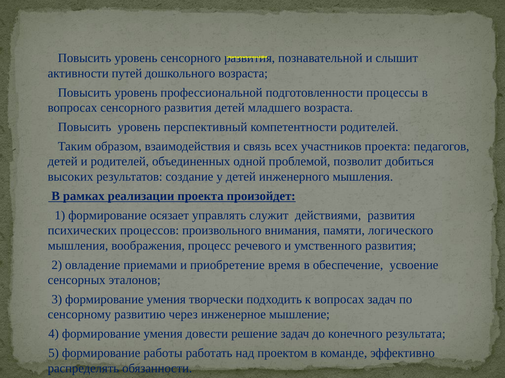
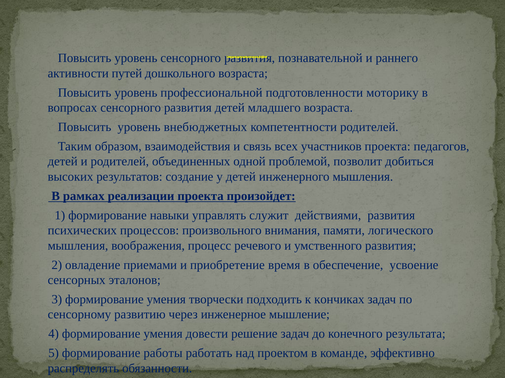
слышит: слышит -> раннего (397, 58)
процессы: процессы -> моторику (392, 93)
перспективный: перспективный -> внебюджетных (205, 127)
осязает: осязает -> навыки (169, 216)
к вопросах: вопросах -> кончиках (339, 300)
